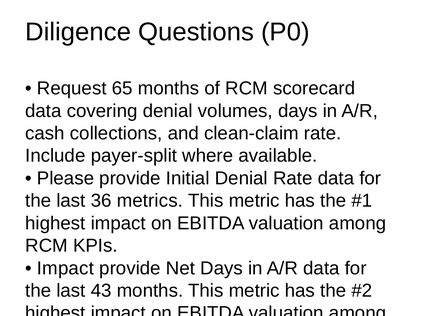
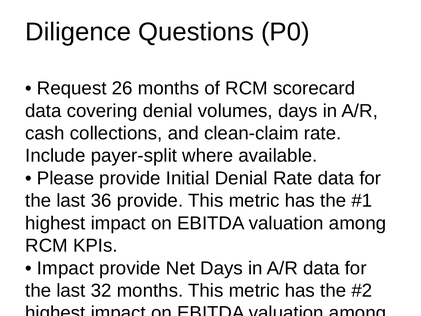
65: 65 -> 26 (122, 88)
36 metrics: metrics -> provide (150, 201)
43: 43 -> 32 (101, 290)
